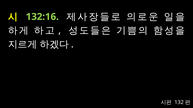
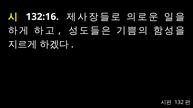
132:16 colour: light green -> white (42, 17)
